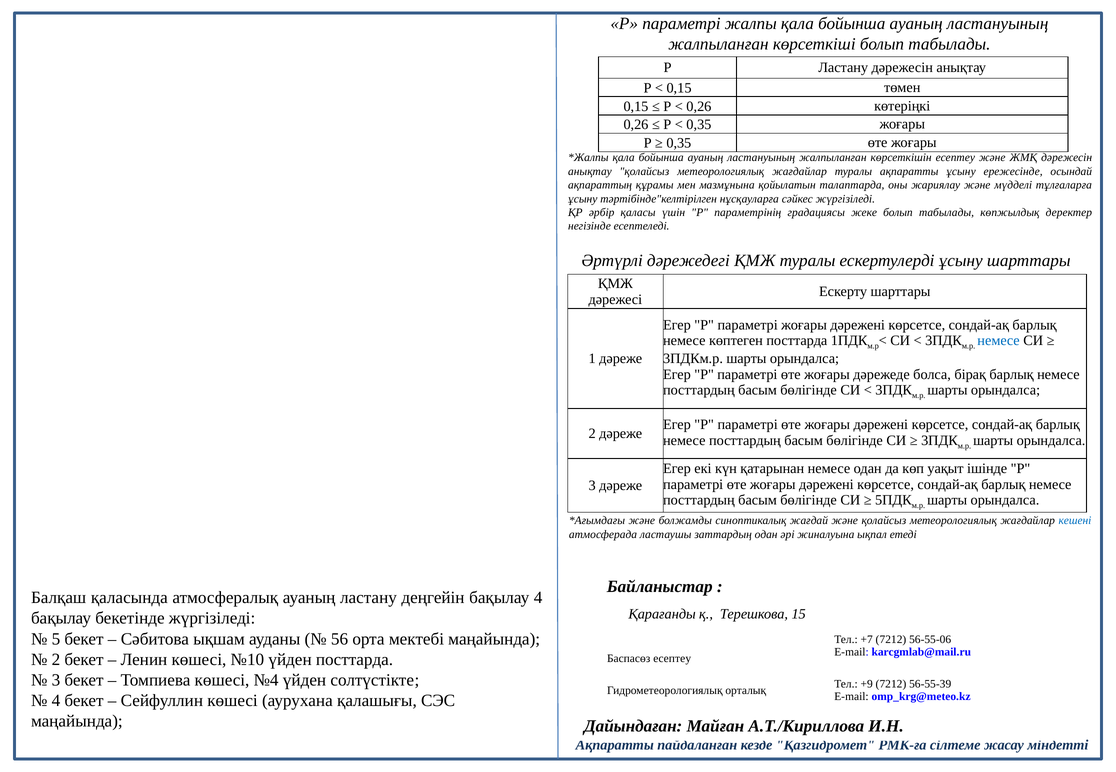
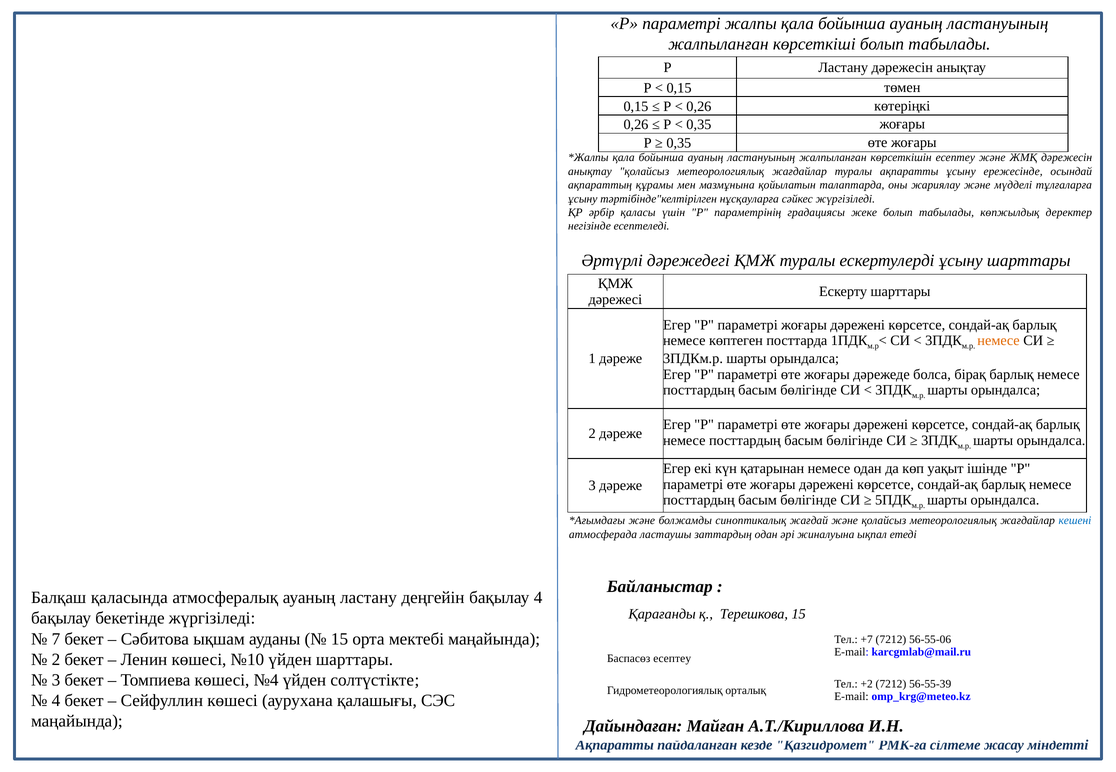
немесе colour: blue -> orange (998, 341)
5: 5 -> 7 (56, 639)
56: 56 -> 15 (340, 639)
үйден посттарда: посттарда -> шарттары (354, 660)
+9: +9 -> +2 (867, 684)
